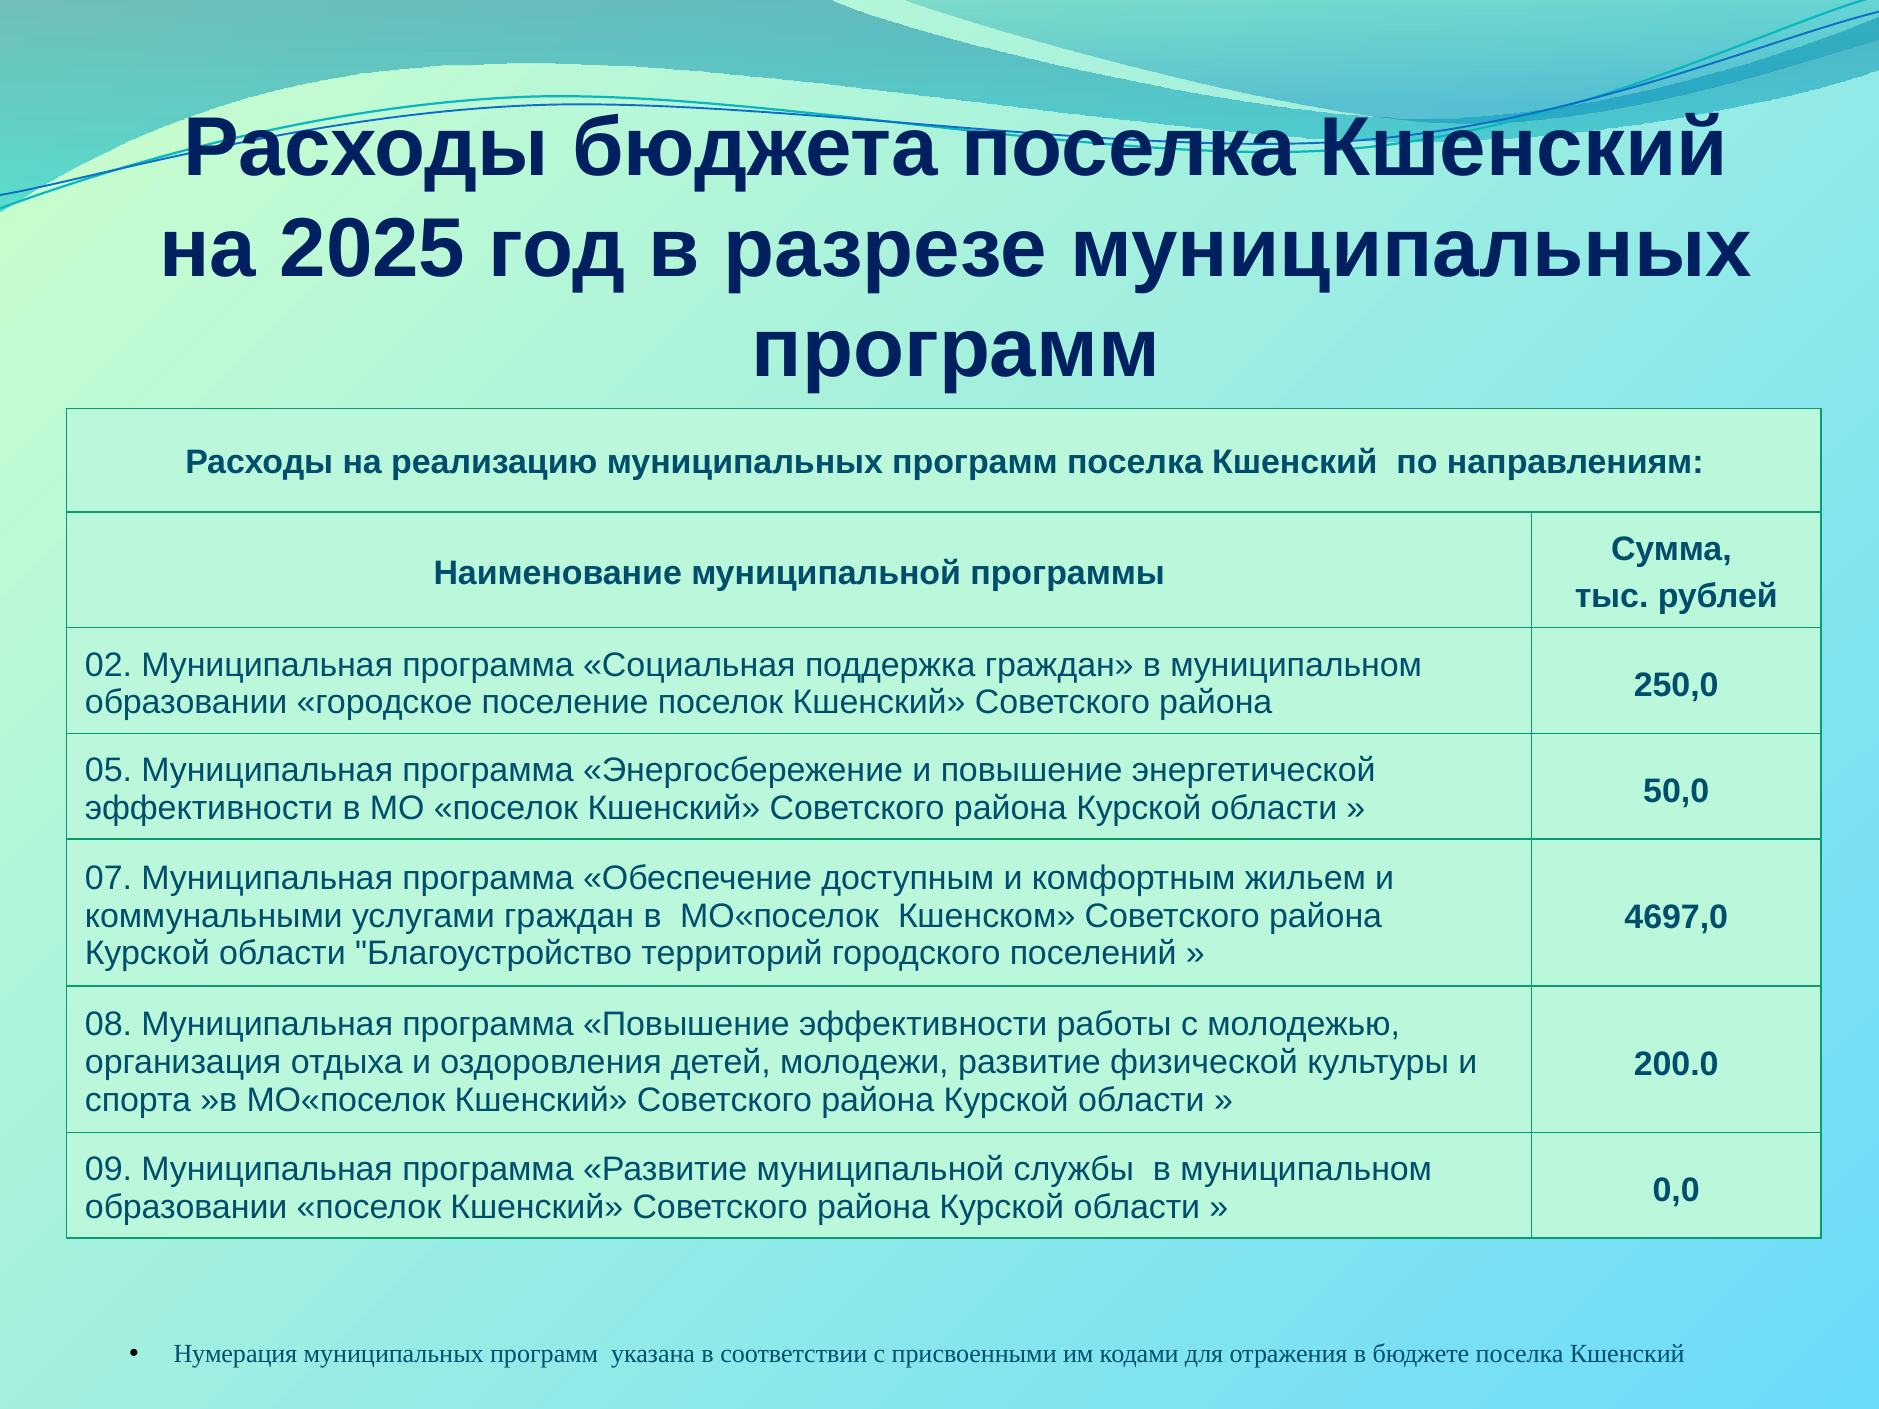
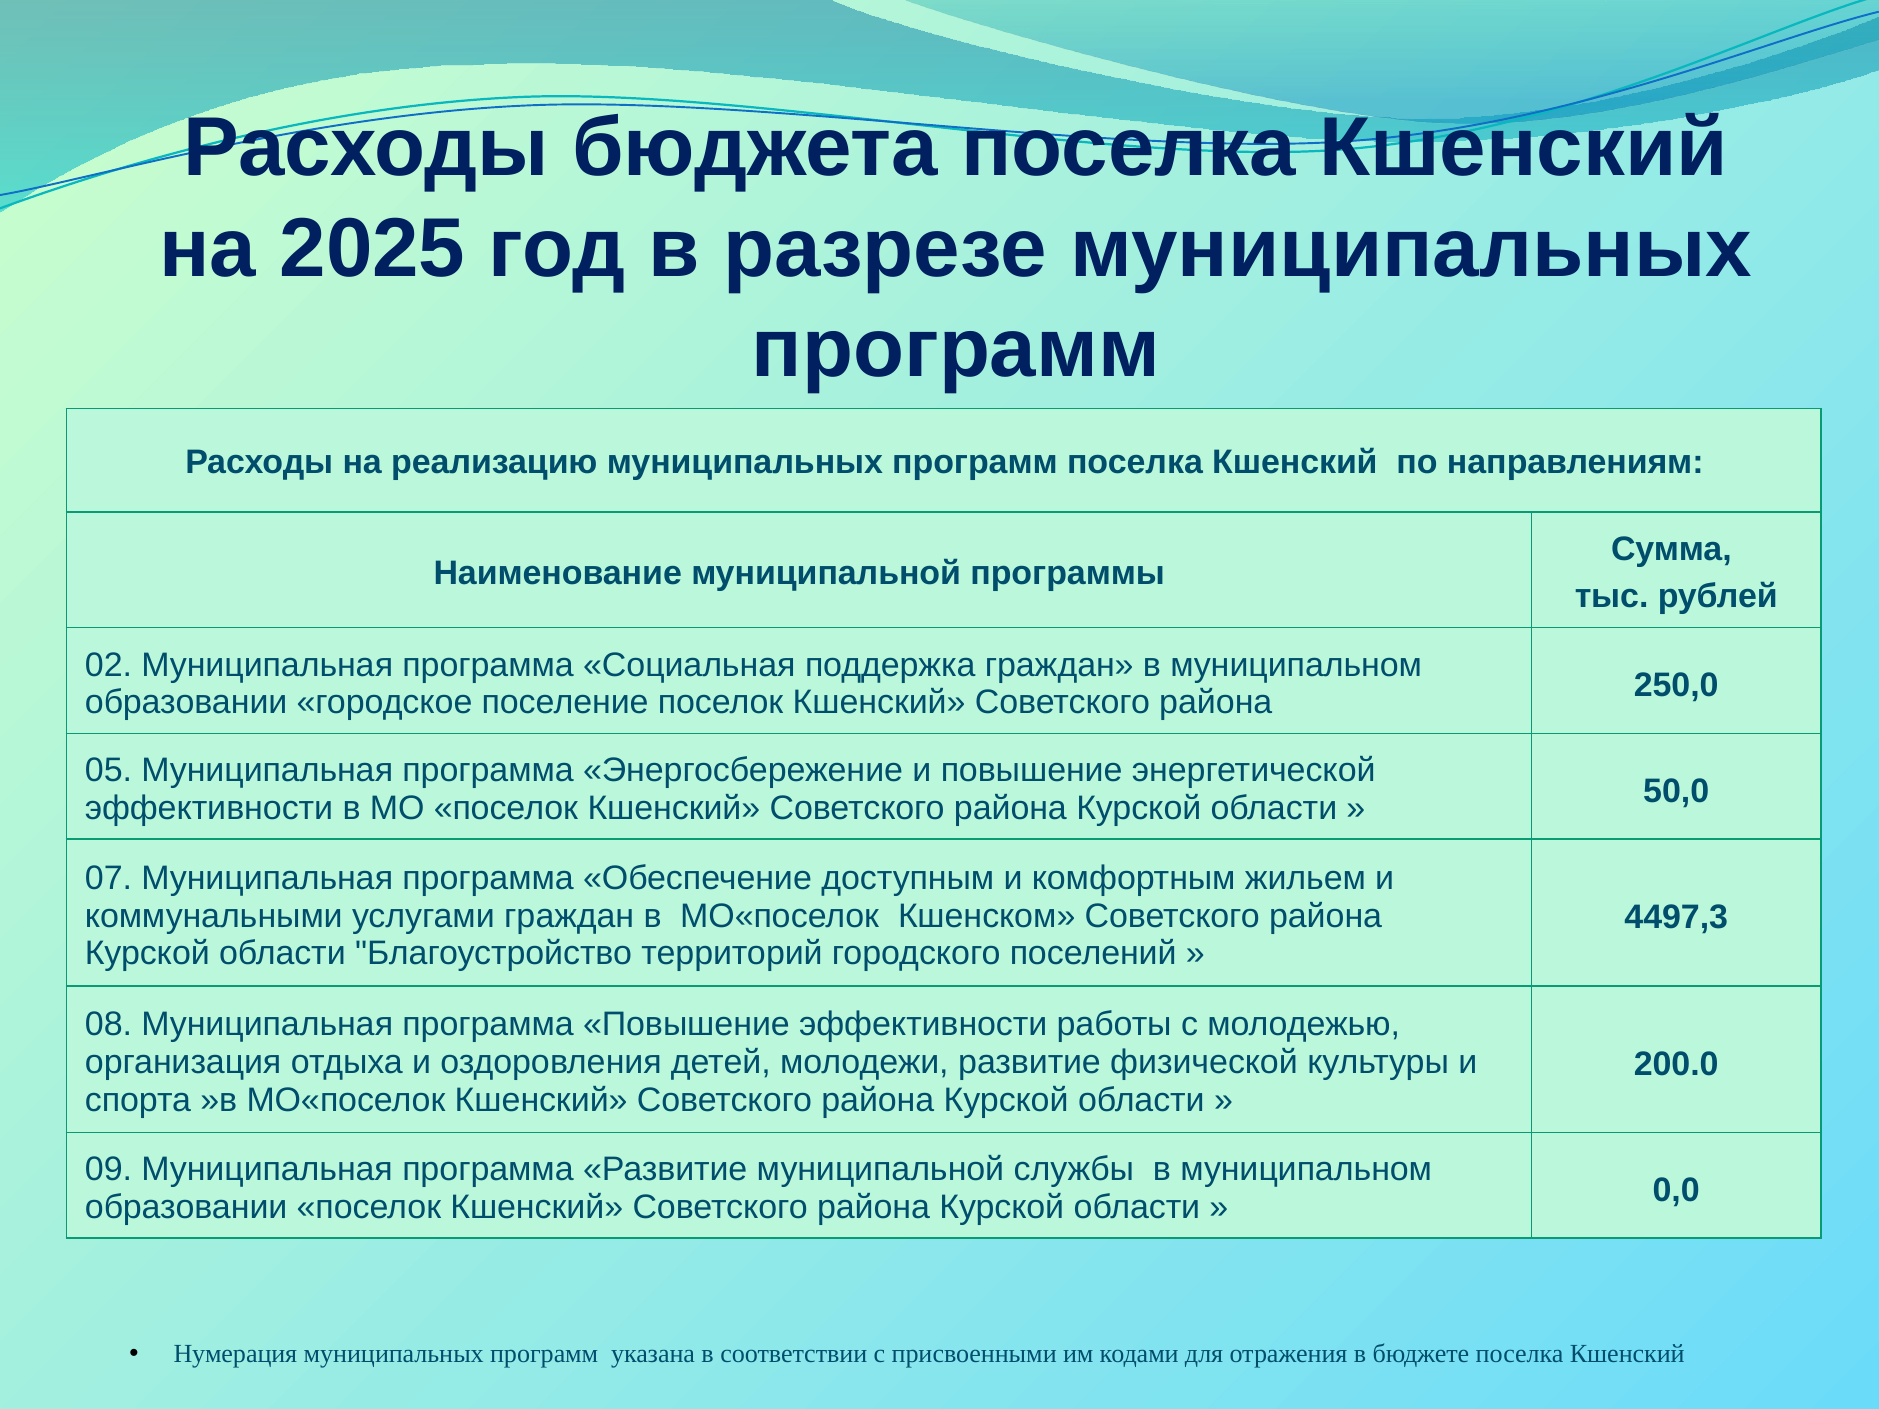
4697,0: 4697,0 -> 4497,3 (1676, 918)
